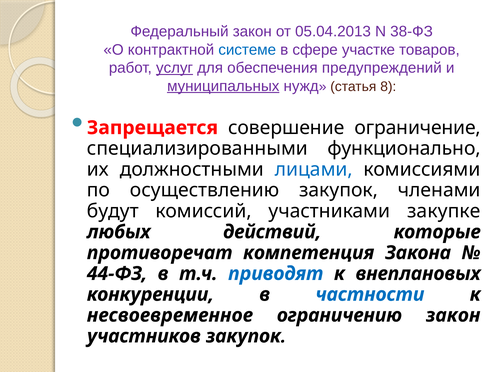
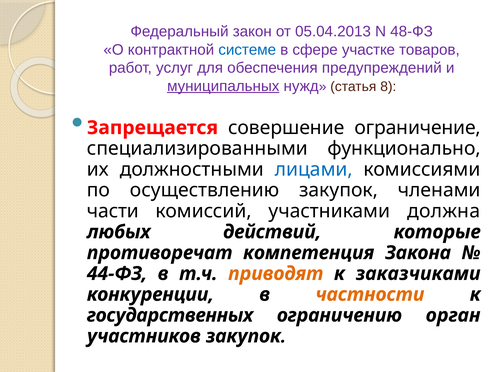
38-ФЗ: 38-ФЗ -> 48-ФЗ (412, 32)
услуг underline: present -> none (175, 68)
будут: будут -> части (113, 212)
закупке: закупке -> должна (444, 212)
приводят colour: blue -> orange (276, 274)
внеплановых: внеплановых -> заказчиками (418, 274)
частности colour: blue -> orange (370, 295)
несвоевременное: несвоевременное -> государственных (170, 316)
ограничению закон: закон -> орган (453, 316)
